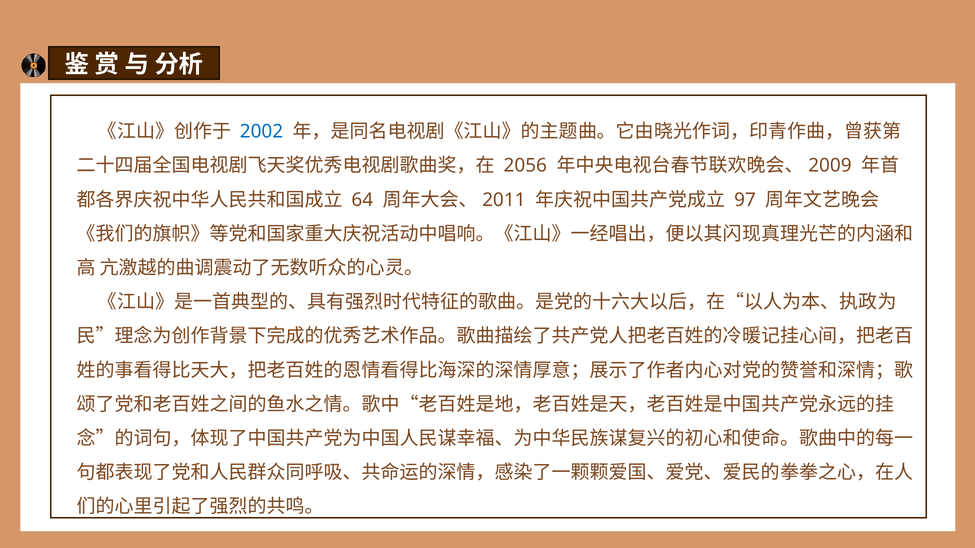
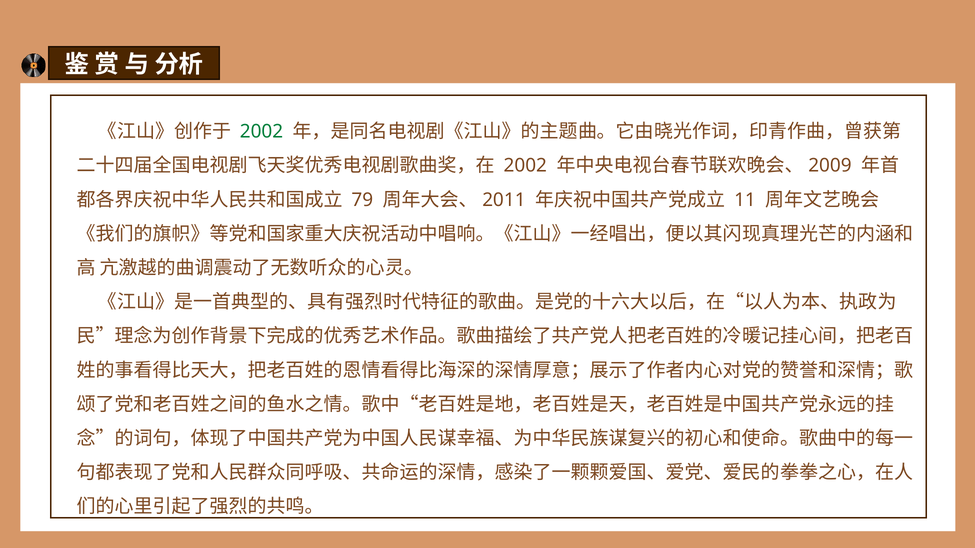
2002 colour: blue -> green (262, 132)
2056: 2056 -> 2002 (525, 166)
64: 64 -> 79 (362, 200)
97: 97 -> 11 (745, 200)
